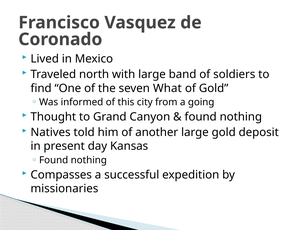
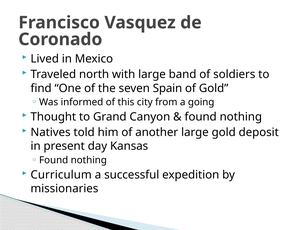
What: What -> Spain (167, 88)
Compasses: Compasses -> Curriculum (61, 174)
